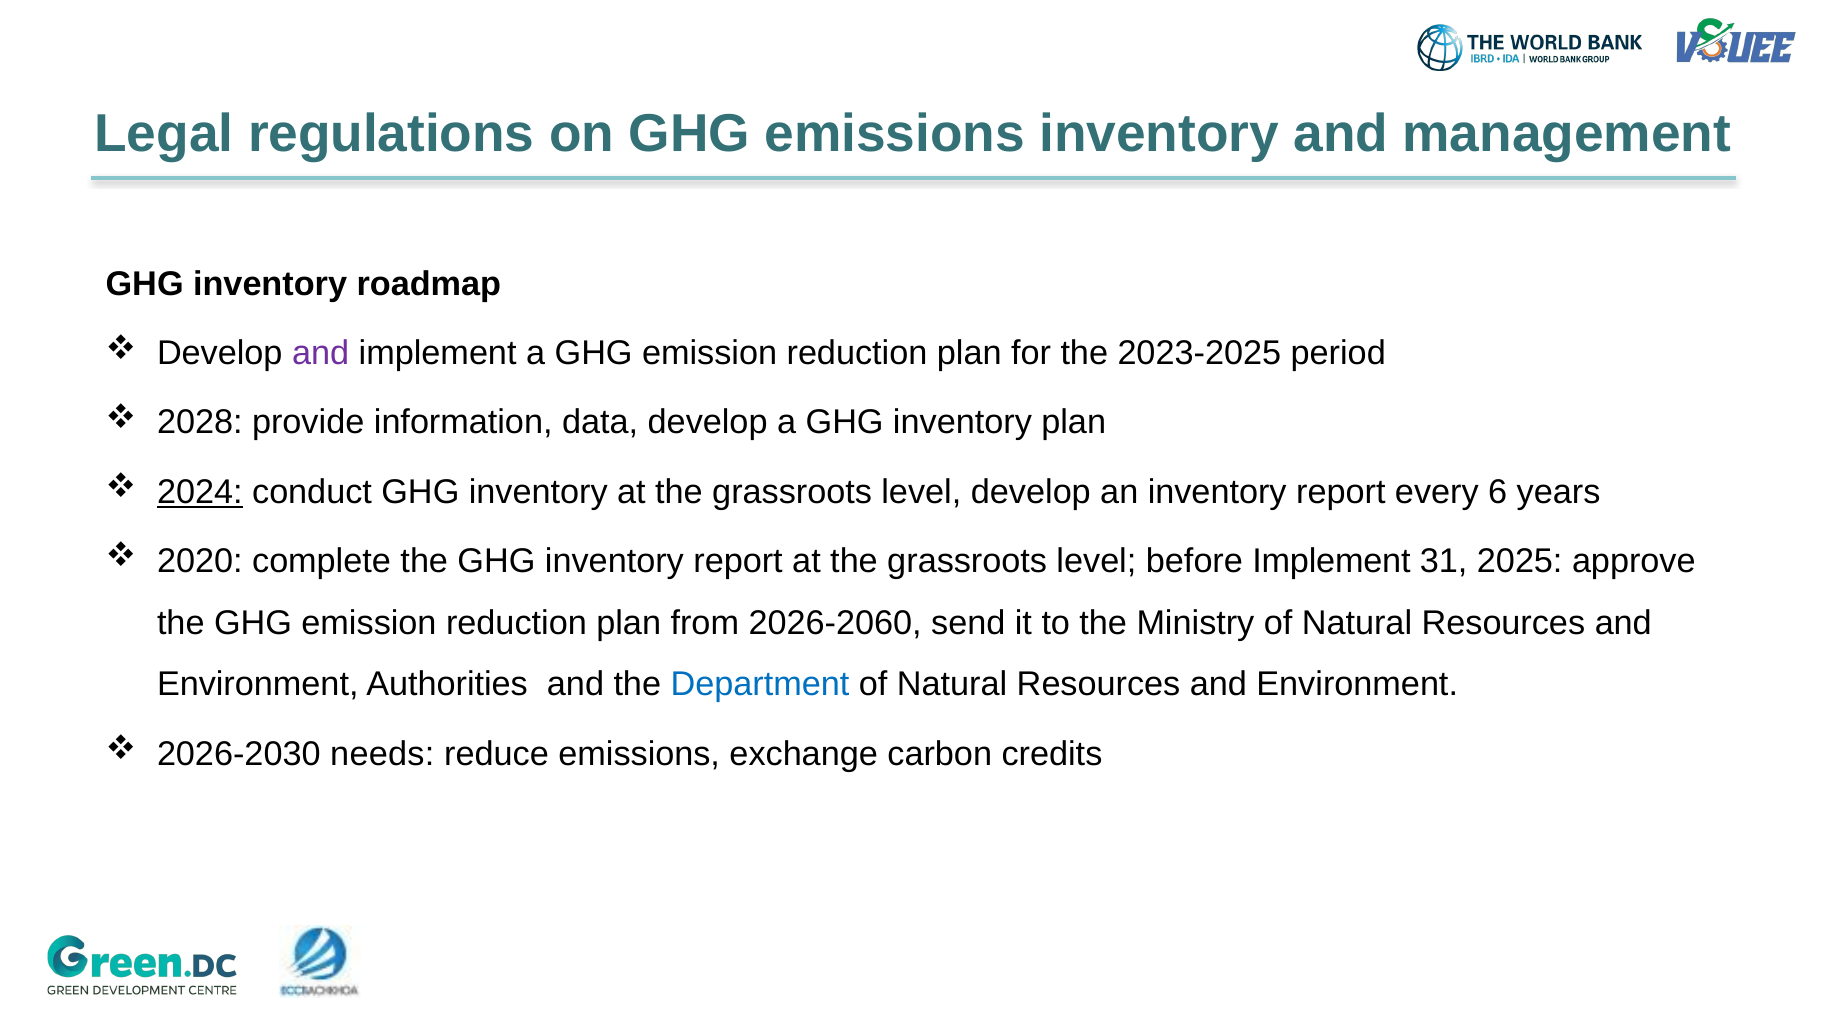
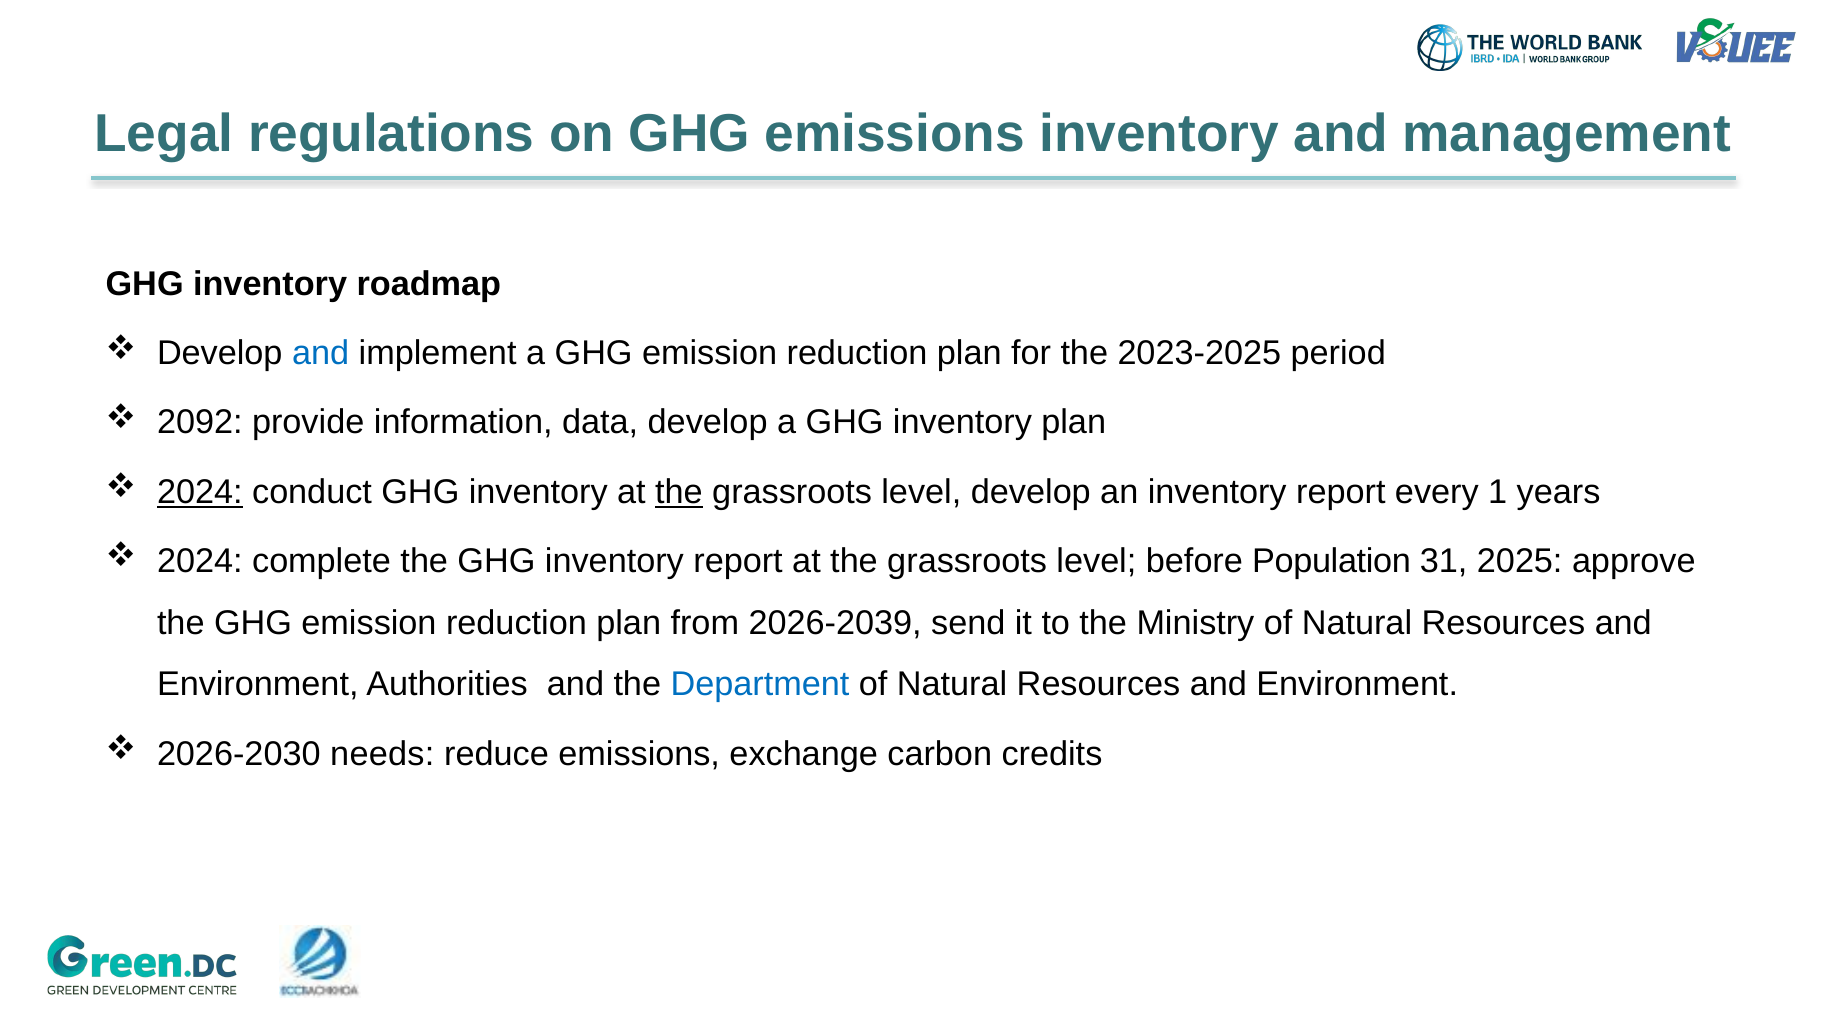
and colour: purple -> blue (321, 353)
2028: 2028 -> 2092 (200, 422)
the underline: none -> present (679, 492)
6: 6 -> 1 (1498, 492)
2020: 2020 -> 2024 (200, 561)
before Implement: Implement -> Population (1332, 561)
2026-2060: 2026-2060 -> 2026-2039 (835, 623)
